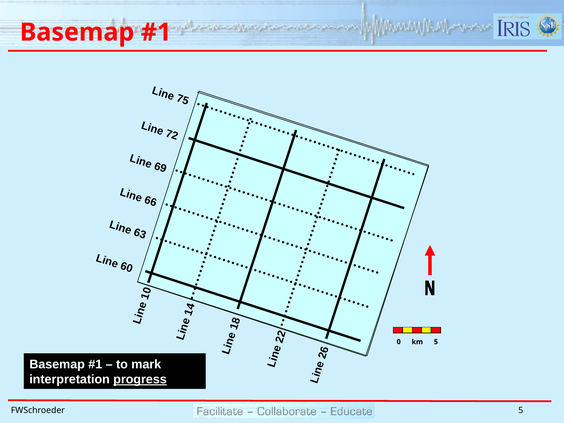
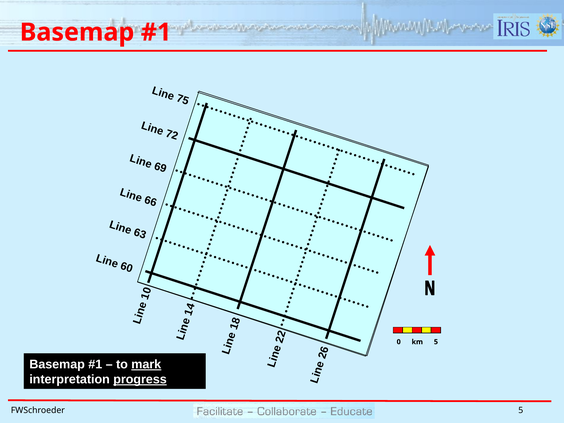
mark underline: none -> present (146, 364)
